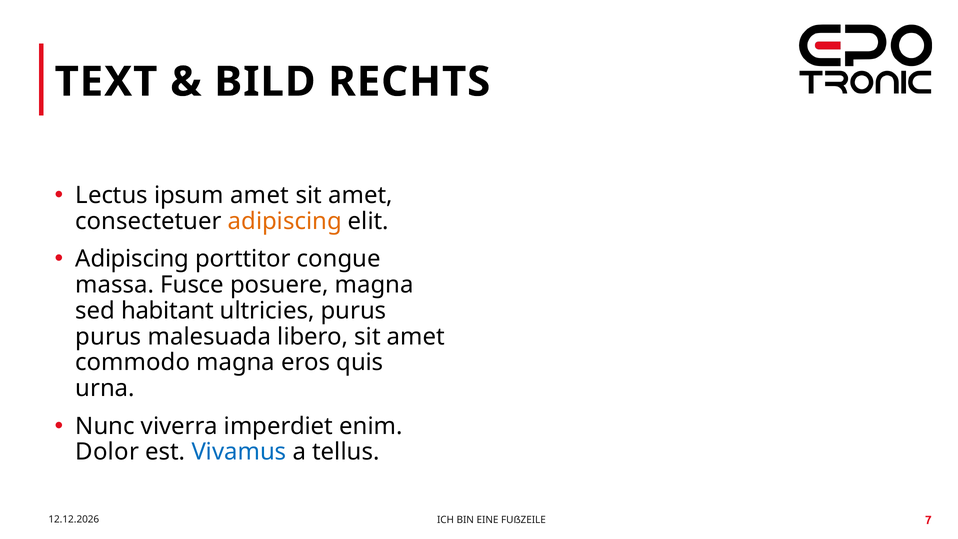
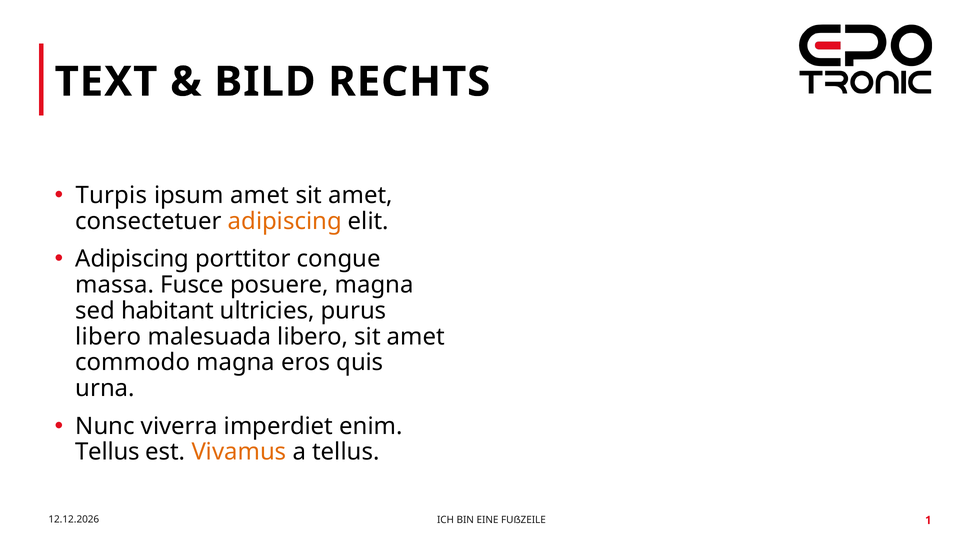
Lectus: Lectus -> Turpis (112, 195)
purus: purus -> libero (108, 337)
Dolor: Dolor -> Tellus (107, 452)
Vivamus colour: blue -> orange (239, 452)
7: 7 -> 1 (928, 520)
